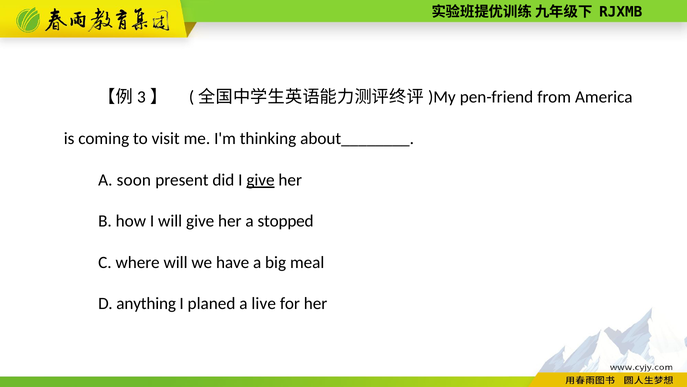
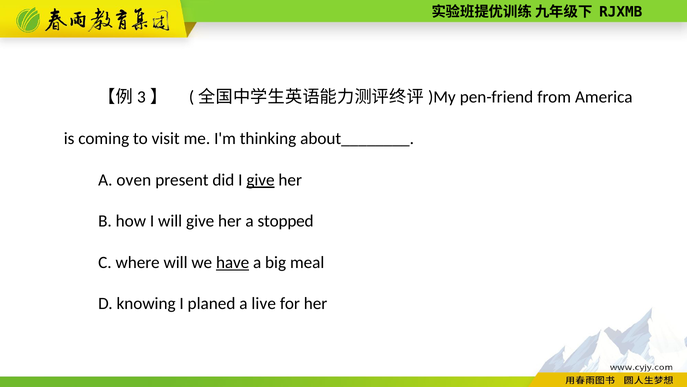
soon: soon -> oven (134, 180)
have underline: none -> present (233, 262)
anything: anything -> knowing (146, 303)
